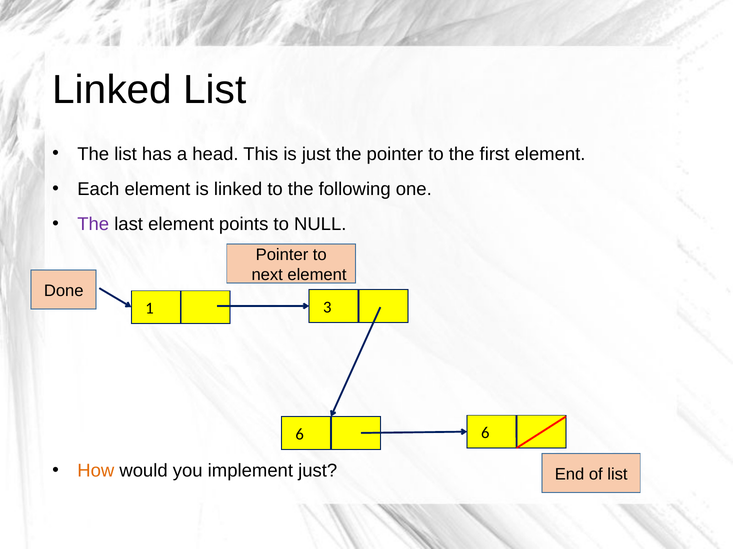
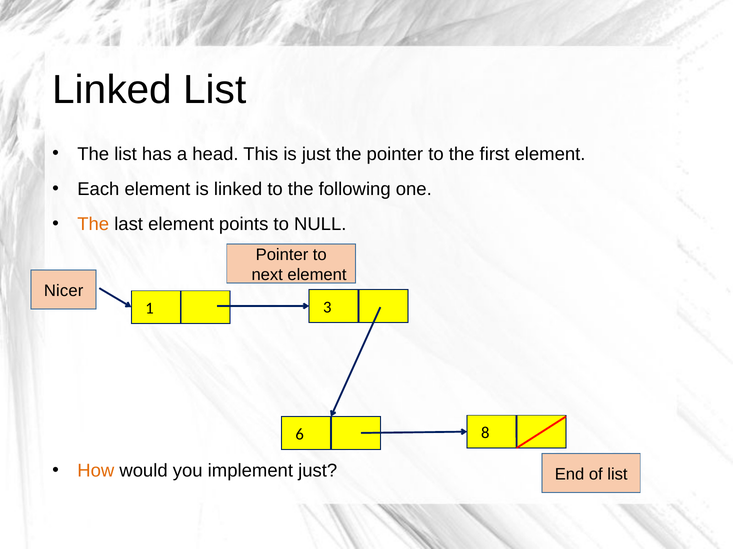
The colour: purple -> orange (93, 225)
Done: Done -> Nicer (64, 291)
6 6: 6 -> 8 (485, 433)
